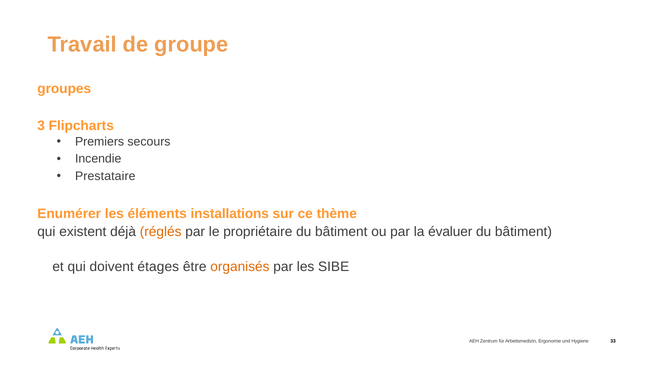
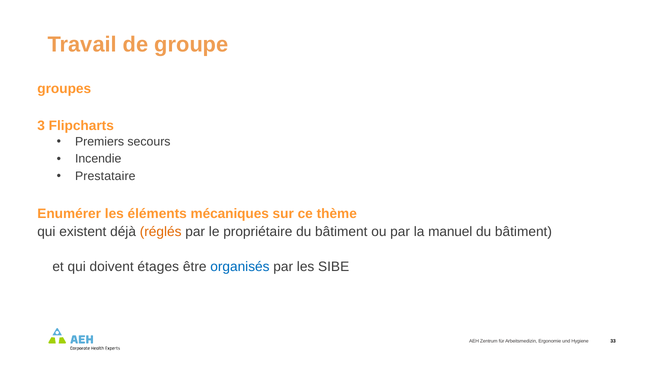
installations: installations -> mécaniques (230, 214)
évaluer: évaluer -> manuel (450, 232)
organisés colour: orange -> blue (240, 267)
